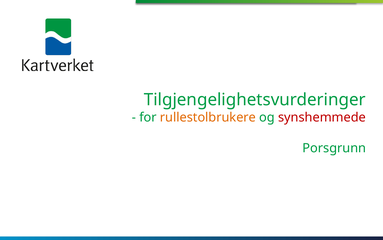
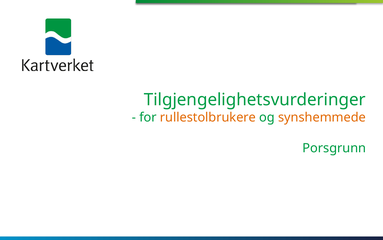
synshemmede colour: red -> orange (322, 117)
